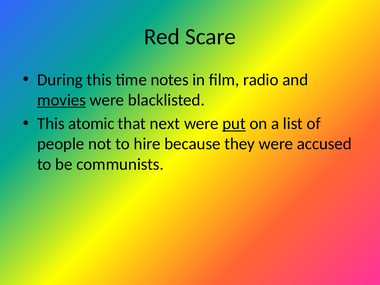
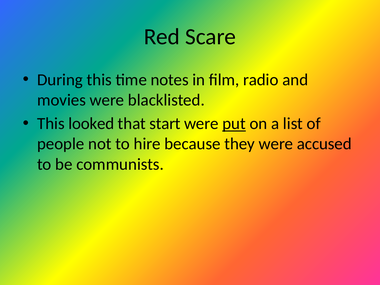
movies underline: present -> none (61, 100)
atomic: atomic -> looked (91, 124)
next: next -> start (165, 124)
